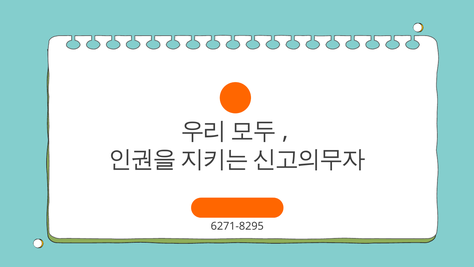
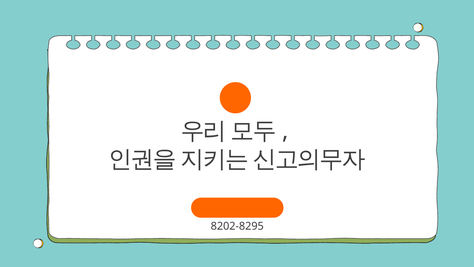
6271-8295: 6271-8295 -> 8202-8295 (237, 226)
